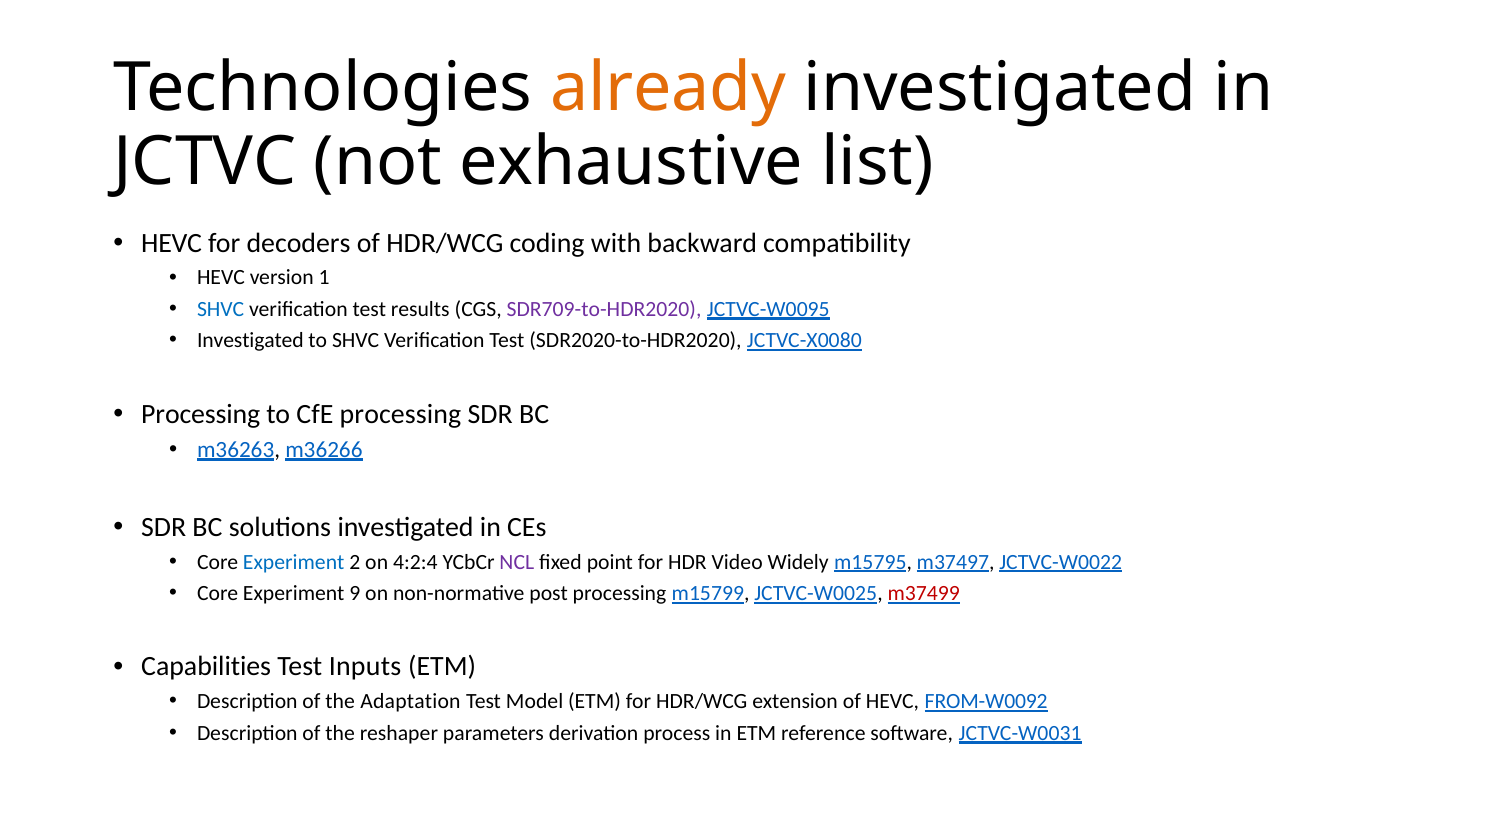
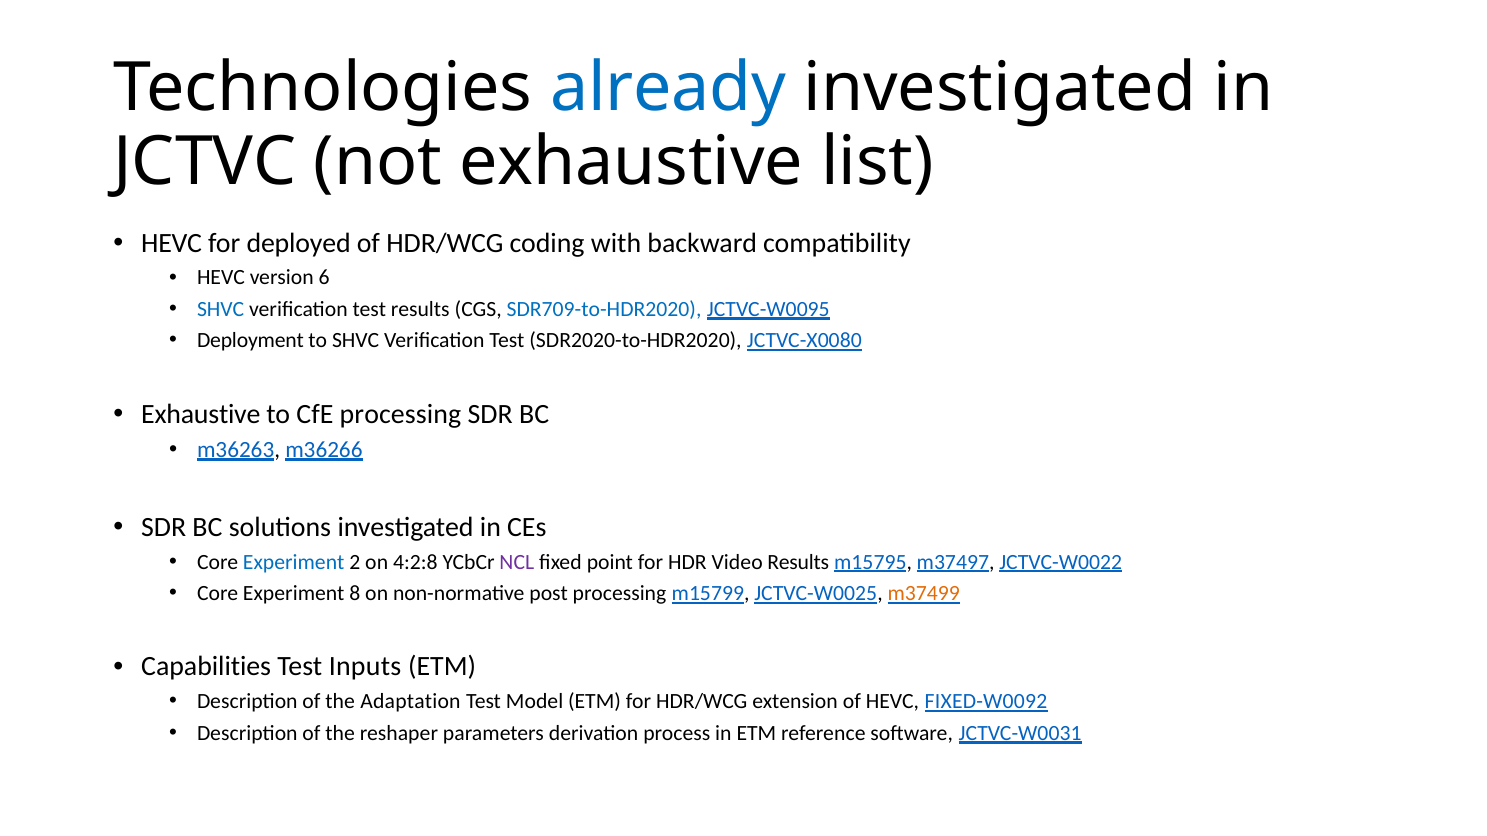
already colour: orange -> blue (668, 88)
decoders: decoders -> deployed (299, 243)
1: 1 -> 6 (324, 278)
SDR709-to-HDR2020 colour: purple -> blue (604, 309)
Investigated: Investigated -> Deployment (250, 341)
Processing: Processing -> Exhaustive (201, 414)
4:2:4: 4:2:4 -> 4:2:8 (415, 562)
Video Widely: Widely -> Results (798, 562)
9: 9 -> 8 (355, 594)
m37499 colour: red -> orange (924, 594)
FROM-W0092: FROM-W0092 -> FIXED-W0092 (986, 702)
